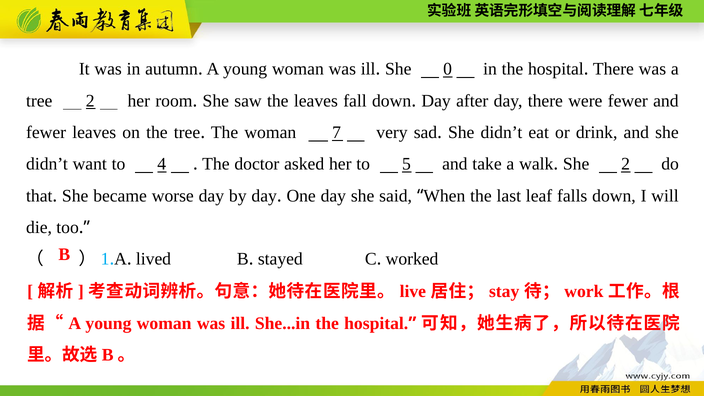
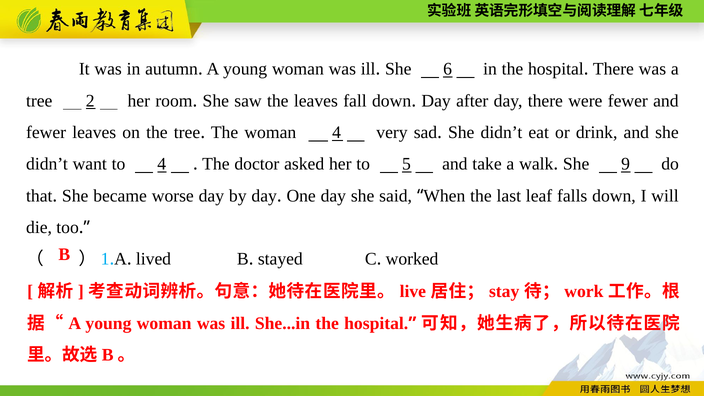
0: 0 -> 6 (448, 69)
woman 7: 7 -> 4 (337, 133)
She 2: 2 -> 9 (626, 164)
